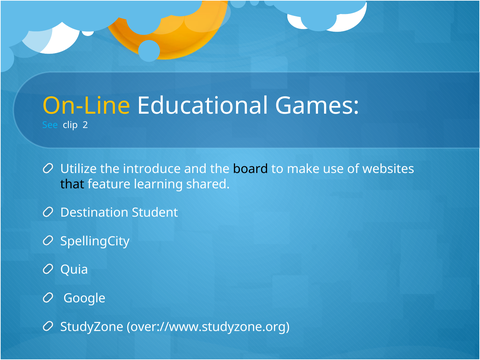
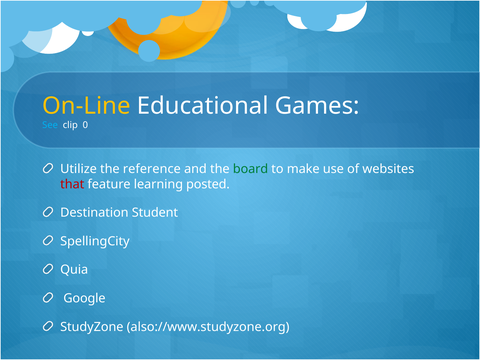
2: 2 -> 0 (85, 125)
introduce: introduce -> reference (152, 169)
board colour: black -> green (251, 169)
that colour: black -> red (72, 184)
shared: shared -> posted (208, 184)
over://www.studyzone.org: over://www.studyzone.org -> also://www.studyzone.org (208, 327)
